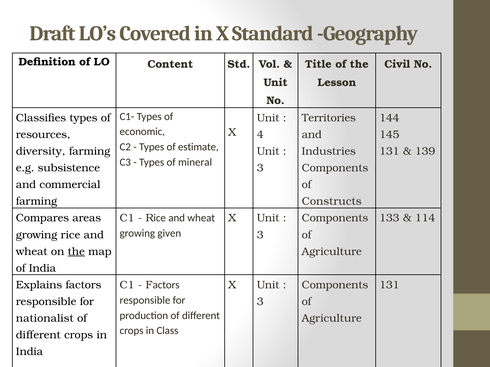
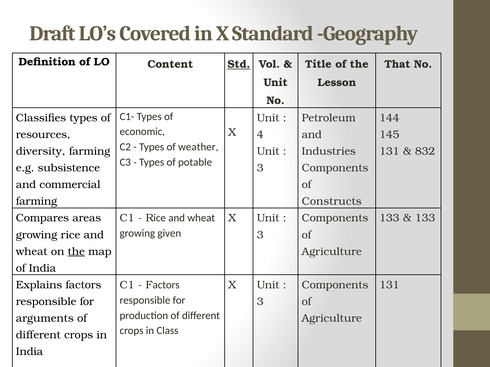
Std underline: none -> present (239, 64)
Civil: Civil -> That (397, 64)
Territories: Territories -> Petroleum (329, 118)
estimate: estimate -> weather (198, 147)
139: 139 -> 832 (425, 151)
mineral: mineral -> potable (195, 162)
114: 114 -> 133 (425, 218)
nationalist: nationalist -> arguments (45, 319)
